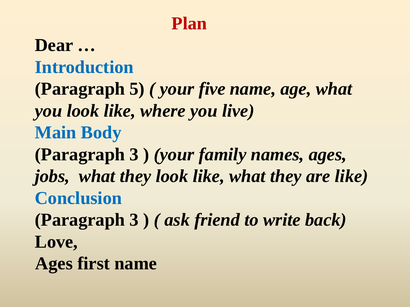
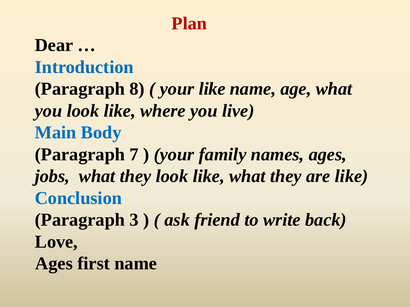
5: 5 -> 8 (137, 89)
your five: five -> like (212, 89)
3: 3 -> 7 (134, 155)
